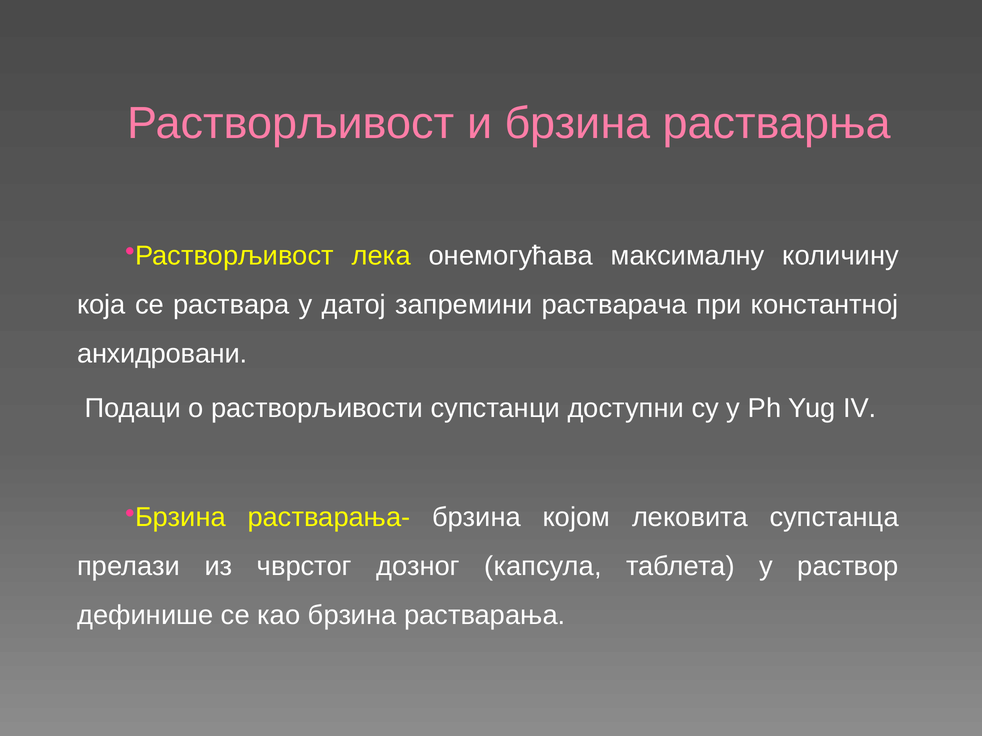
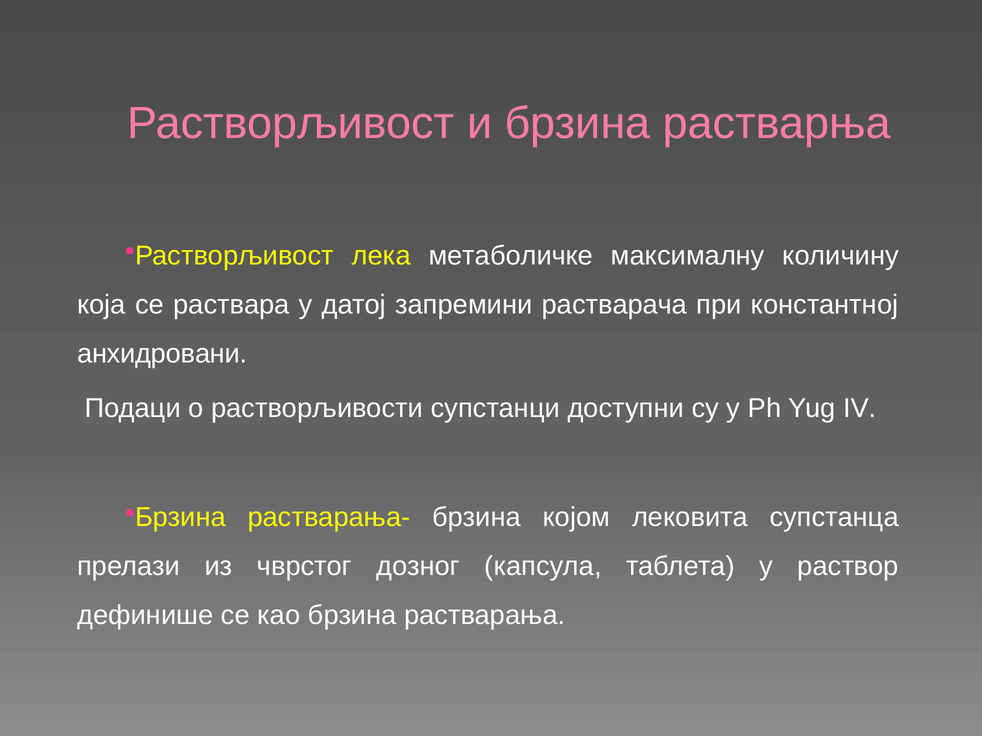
онемогућава: онемогућава -> метаболичке (511, 256)
